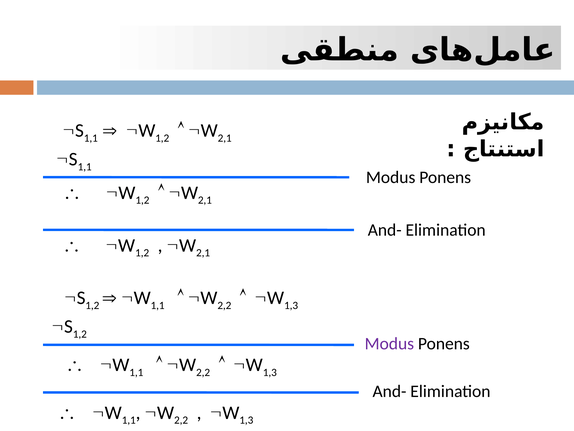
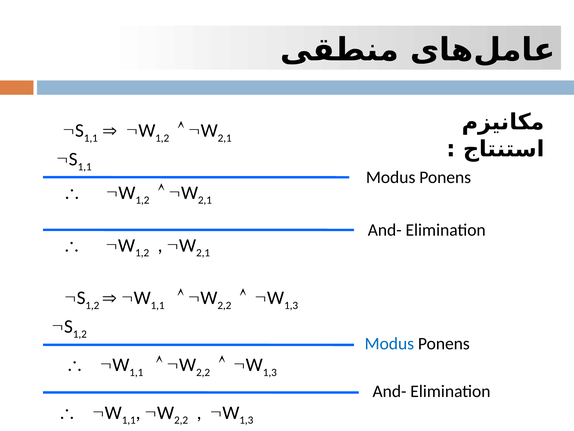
Modus colour: purple -> blue (389, 343)
